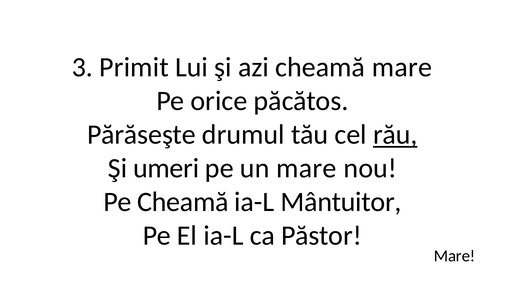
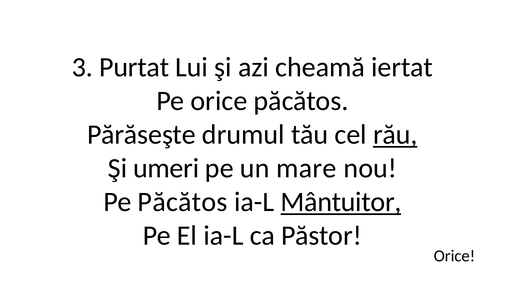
Primit: Primit -> Purtat (134, 67)
cheamă mare: mare -> iertat (402, 67)
Pe Cheamă: Cheamă -> Păcătos (183, 202)
Mântuitor underline: none -> present (341, 202)
Mare: Mare -> Orice (455, 256)
